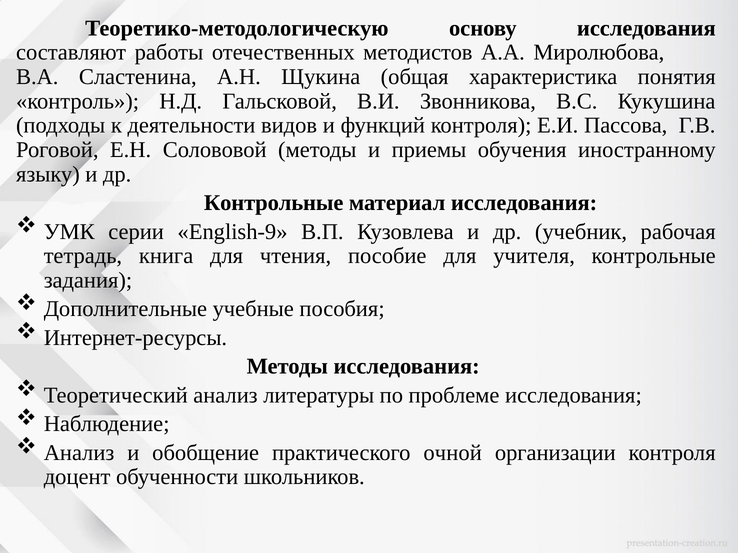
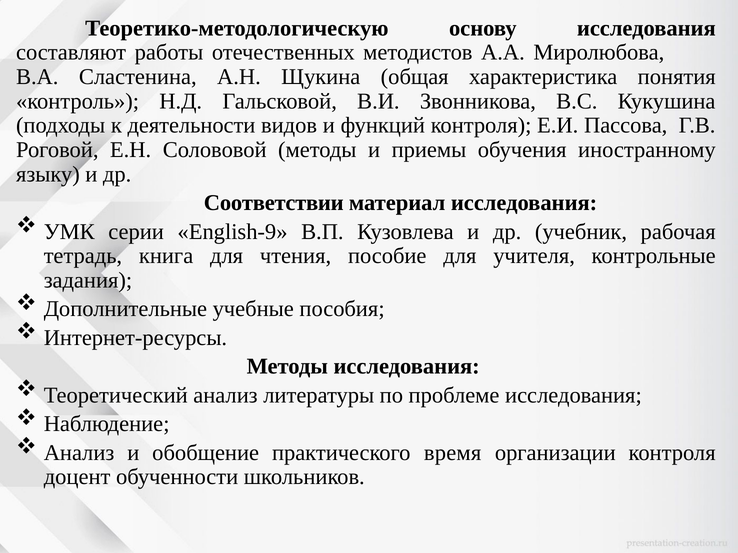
Контрольные: Контрольные -> Соответствии (274, 203)
очной: очной -> время (453, 453)
